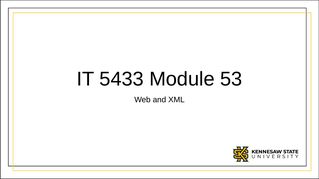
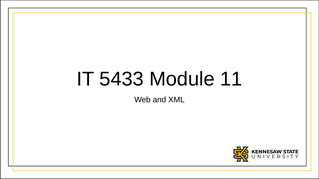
53: 53 -> 11 (231, 79)
